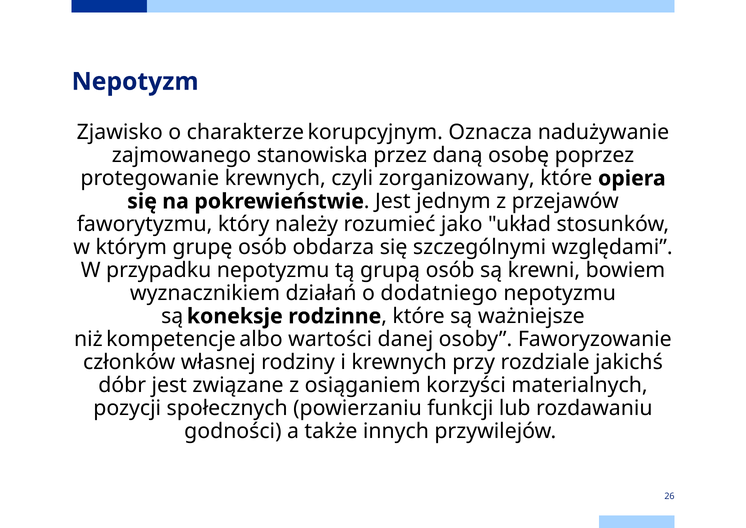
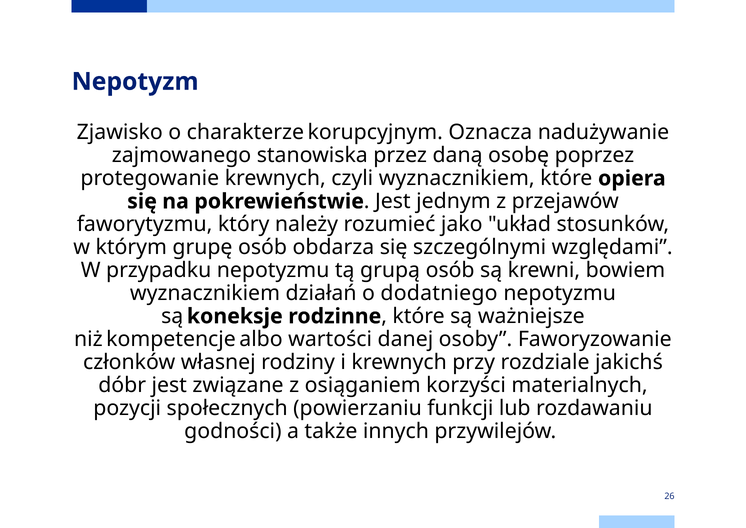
czyli zorganizowany: zorganizowany -> wyznacznikiem (457, 178)
